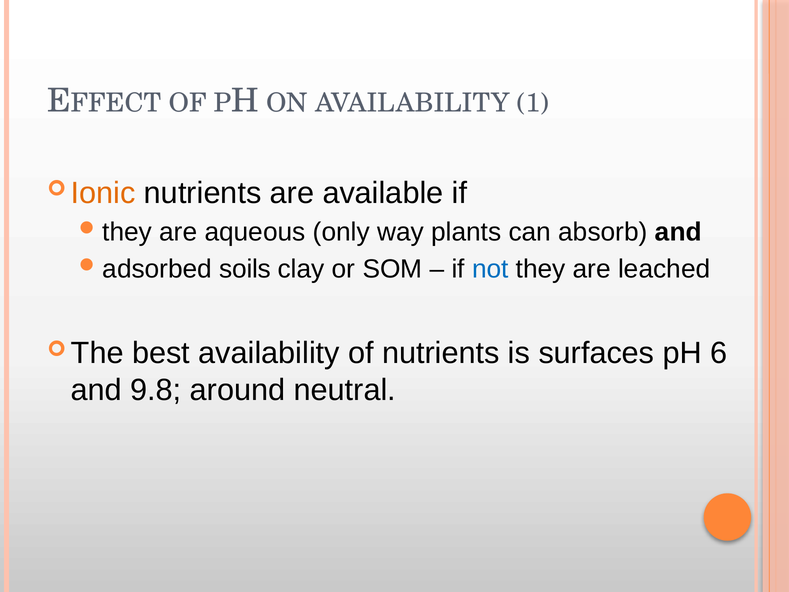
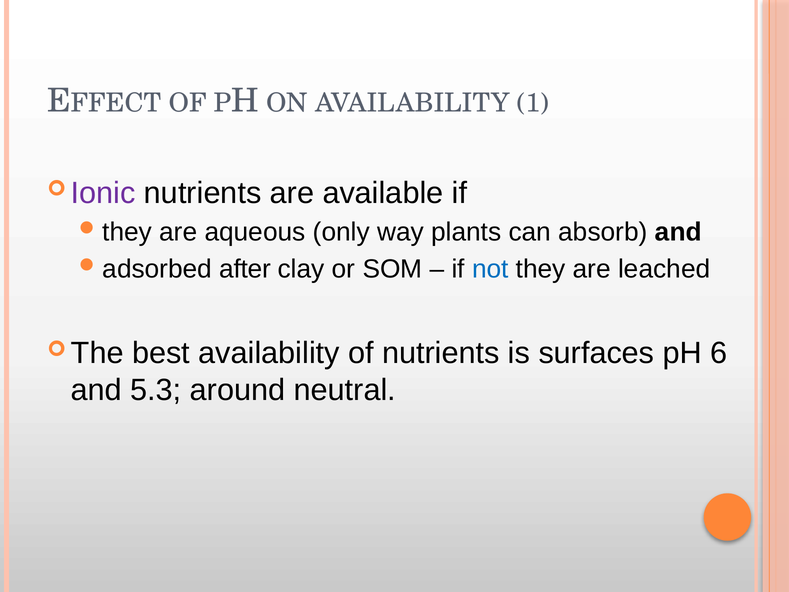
Ionic colour: orange -> purple (103, 193)
soils: soils -> after (245, 269)
9.8: 9.8 -> 5.3 (156, 390)
